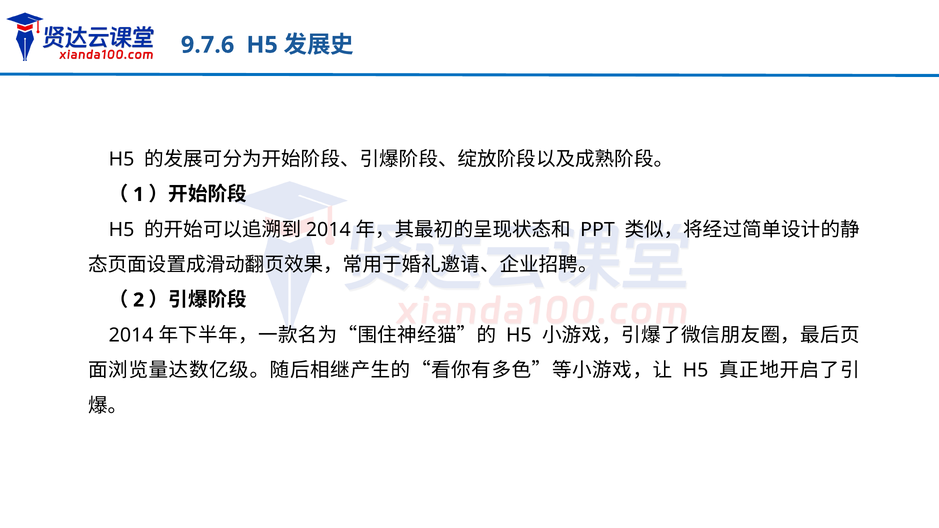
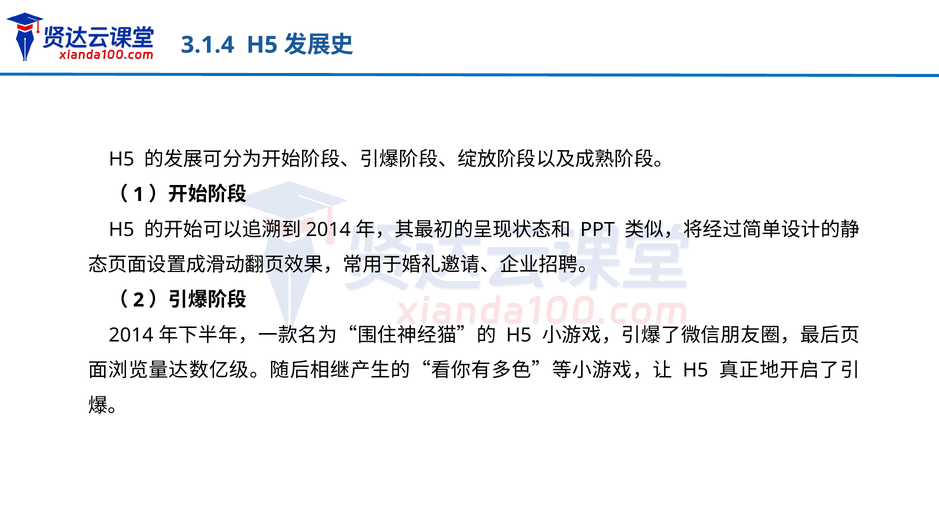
9.7.6: 9.7.6 -> 3.1.4 (208, 45)
